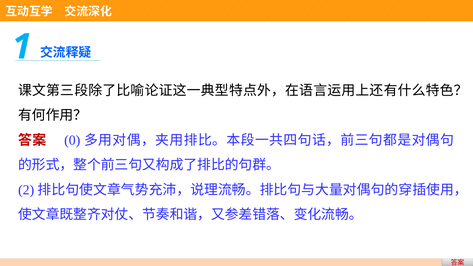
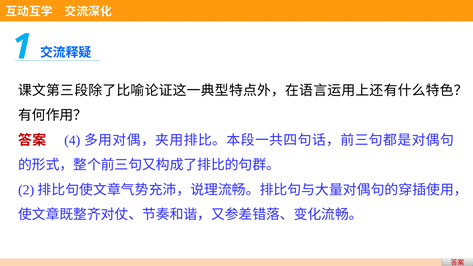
0: 0 -> 4 (72, 140)
